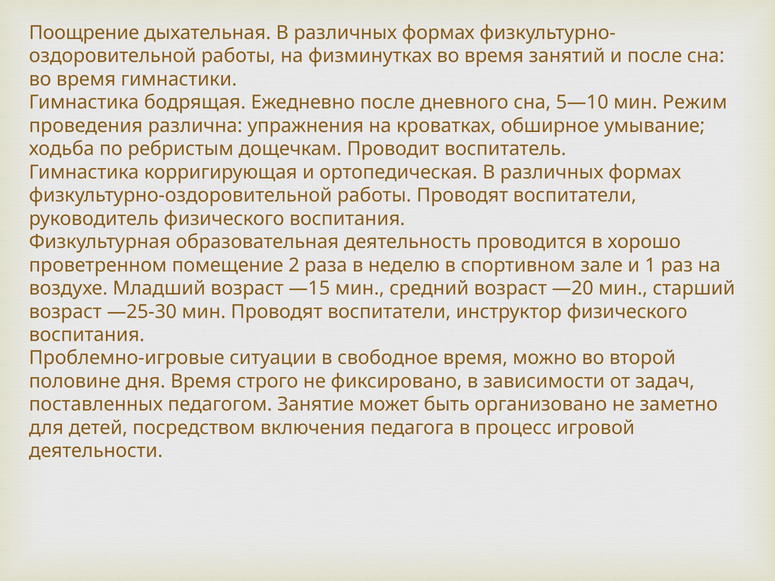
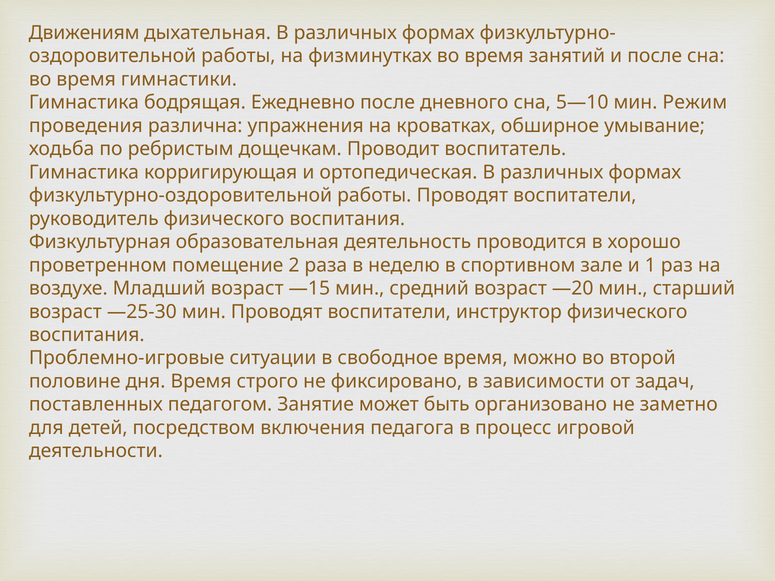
Поощрение: Поощрение -> Движениям (84, 33)
